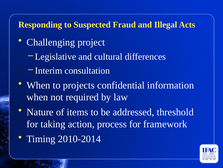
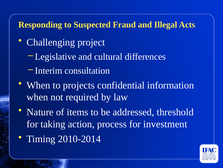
framework: framework -> investment (165, 124)
